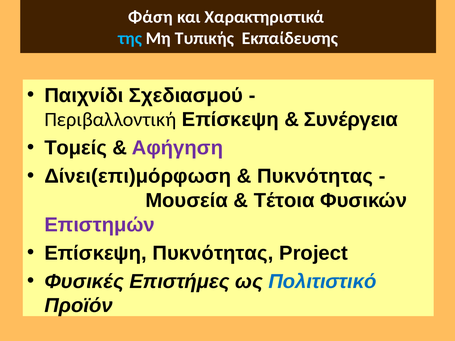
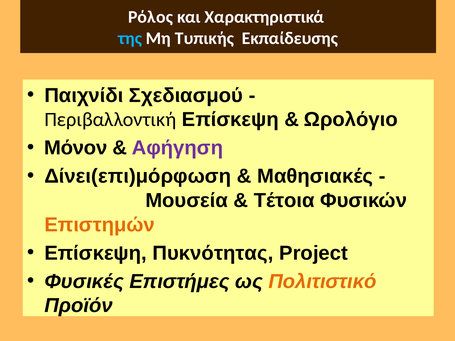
Φάση: Φάση -> Ρόλος (150, 17)
Συνέργεια: Συνέργεια -> Ωρολόγιο (351, 120)
Τομείς: Τομείς -> Μόνον (76, 148)
Πυκνότητας: Πυκνότητας -> Μαθησιακές (315, 176)
Επιστημών colour: purple -> orange (100, 225)
Πολιτιστικό colour: blue -> orange (322, 282)
